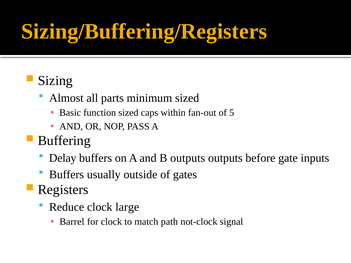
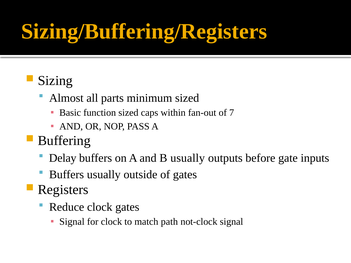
5: 5 -> 7 (232, 113)
B outputs: outputs -> usually (188, 158)
clock large: large -> gates (127, 207)
Barrel: Barrel -> Signal (72, 222)
